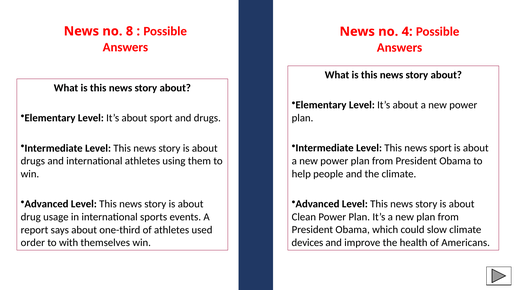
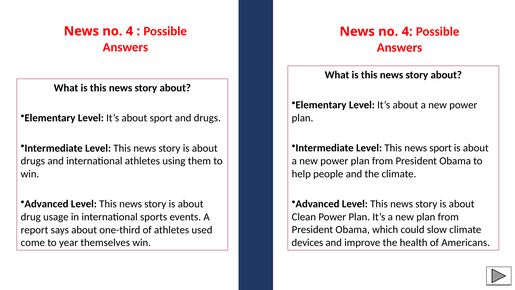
8: 8 -> 4 (129, 31)
order: order -> come (33, 242)
with: with -> year (69, 242)
